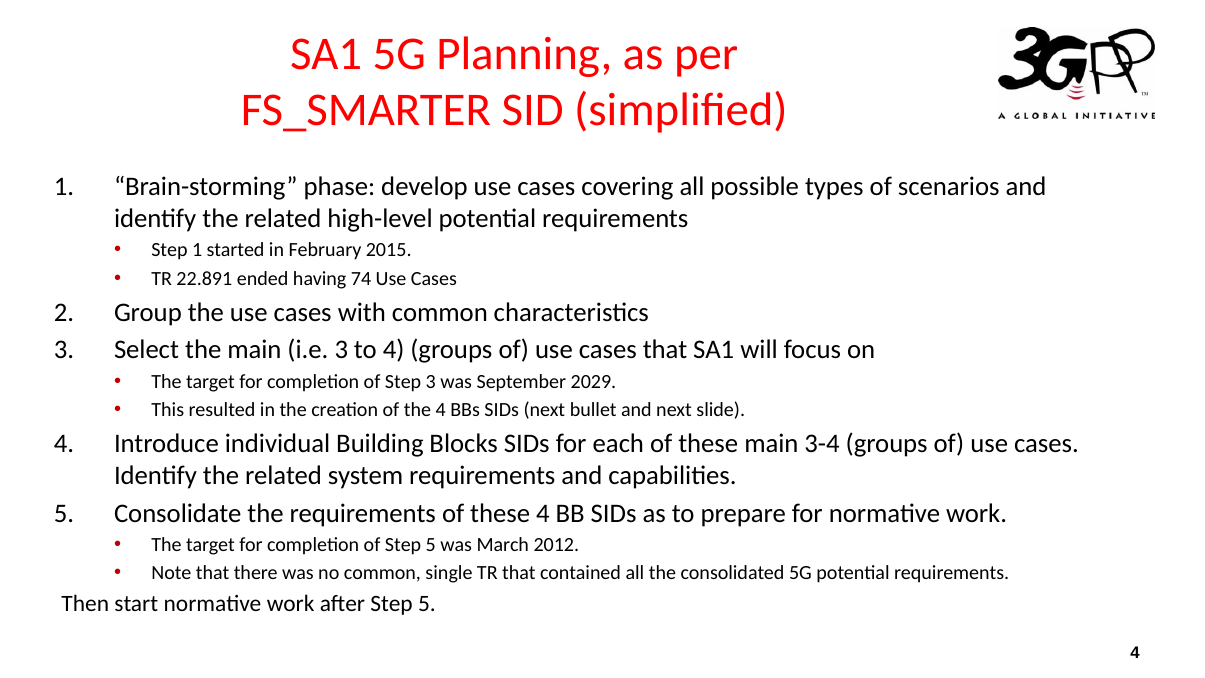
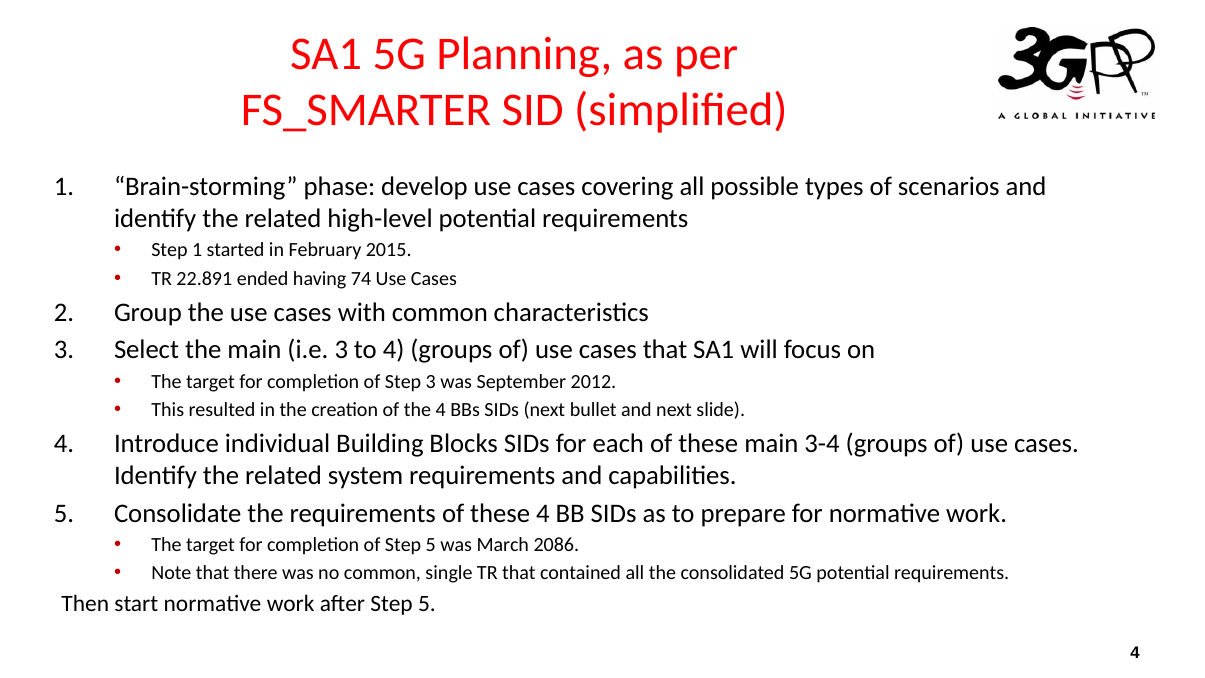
September 2029: 2029 -> 2012 (593, 381)
March 2012: 2012 -> 2086 (556, 545)
